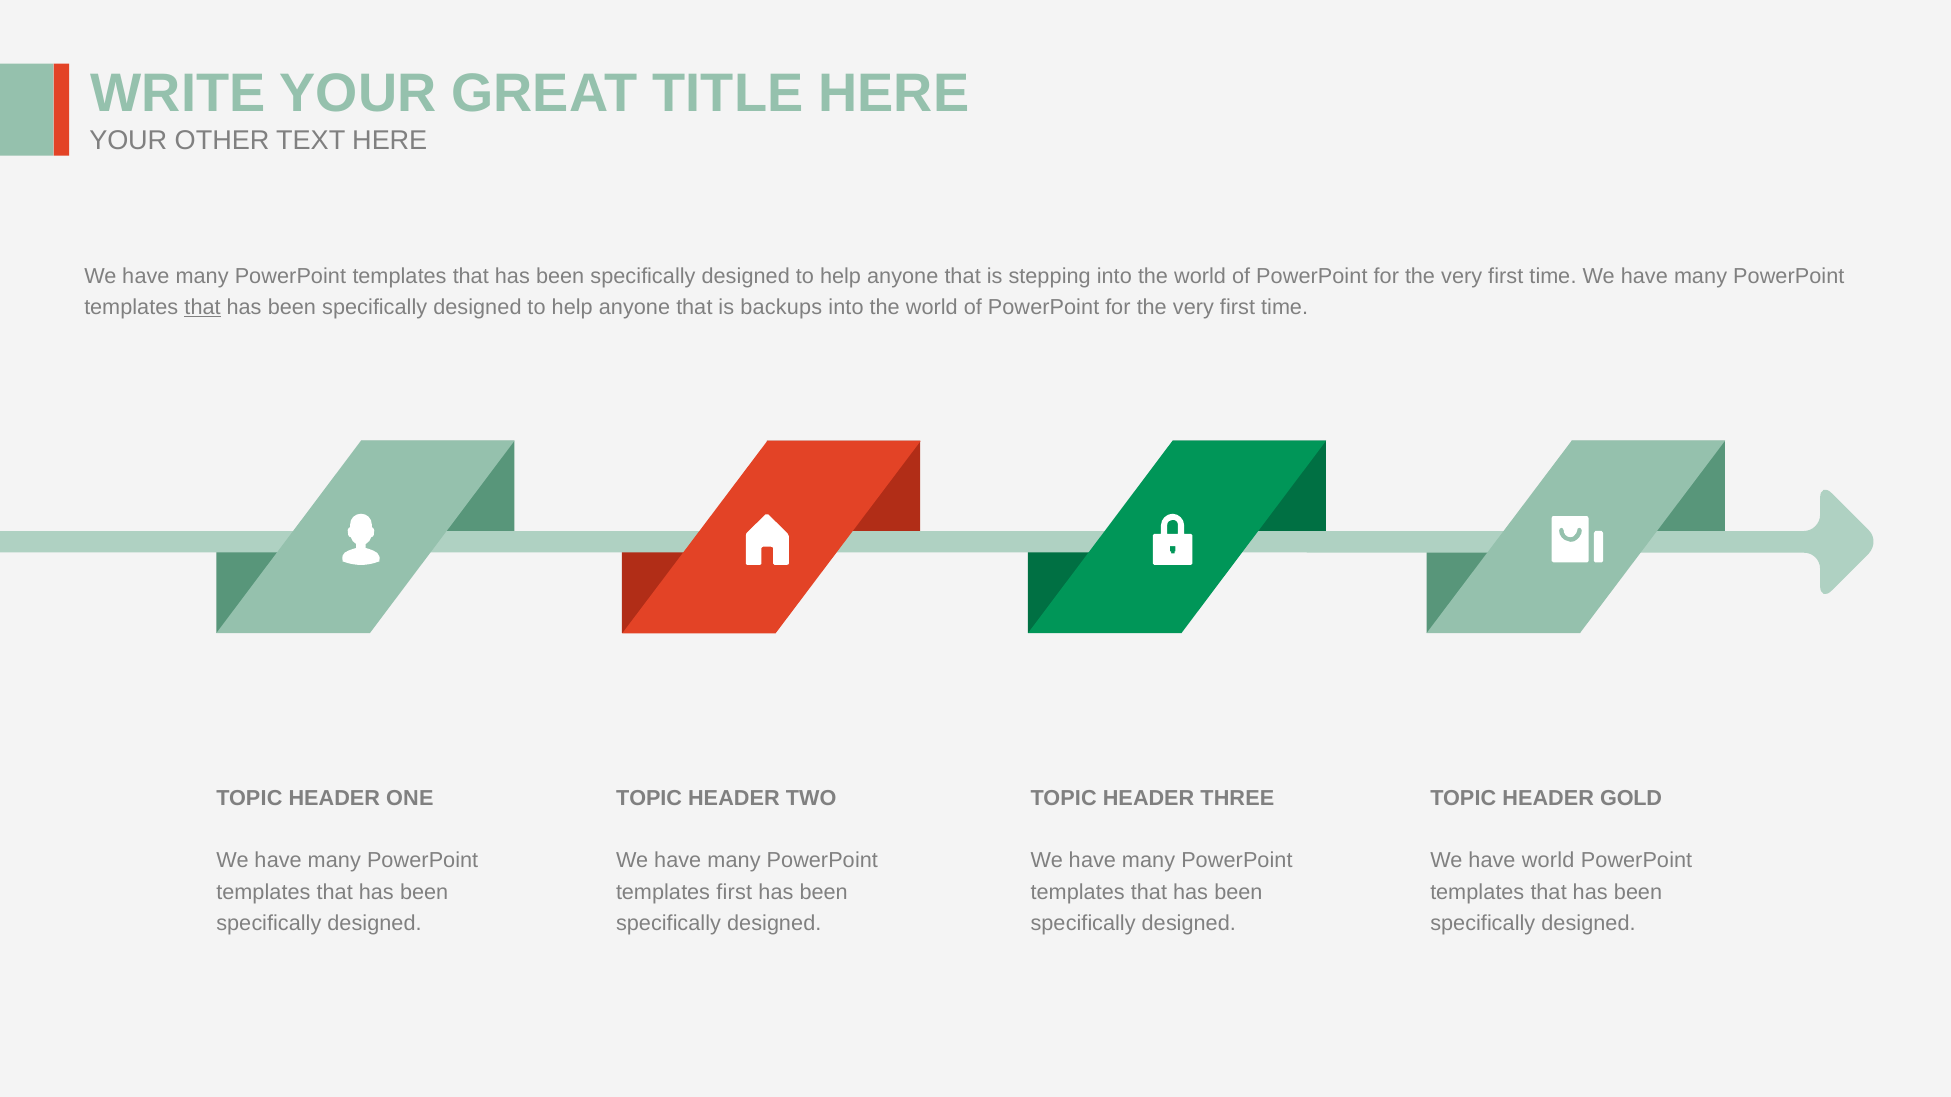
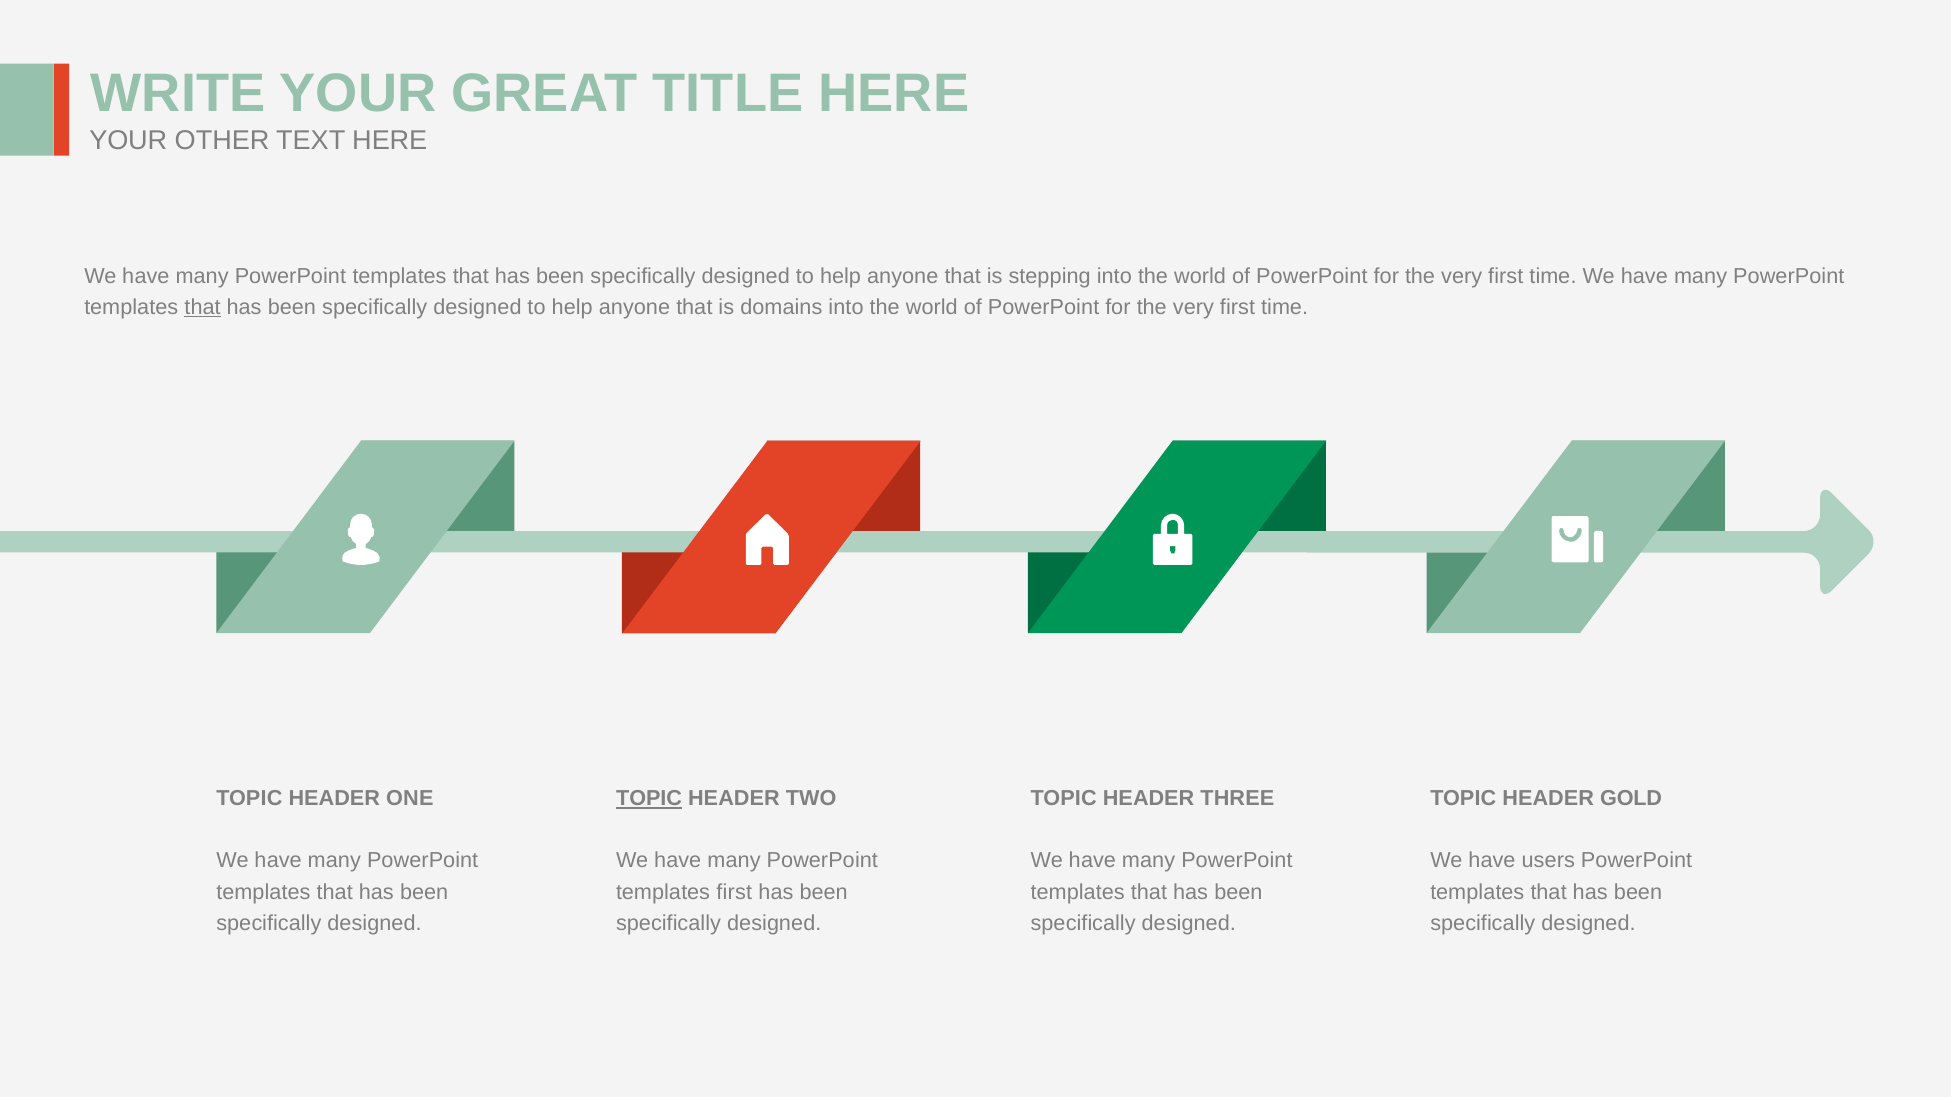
backups: backups -> domains (781, 308)
TOPIC underline: none -> present (649, 799)
have world: world -> users (1548, 861)
